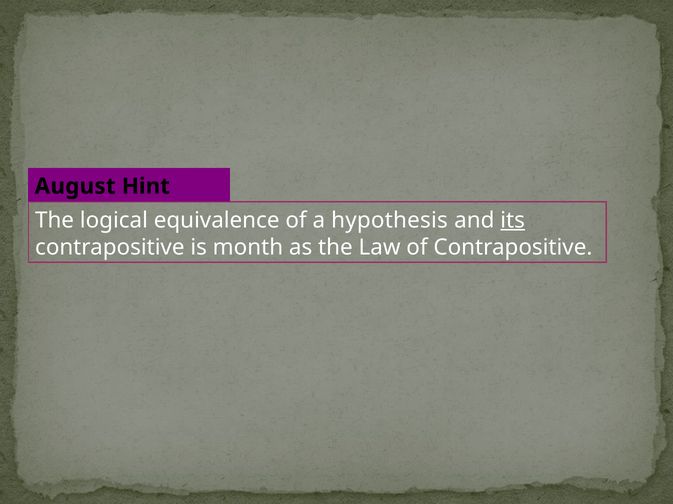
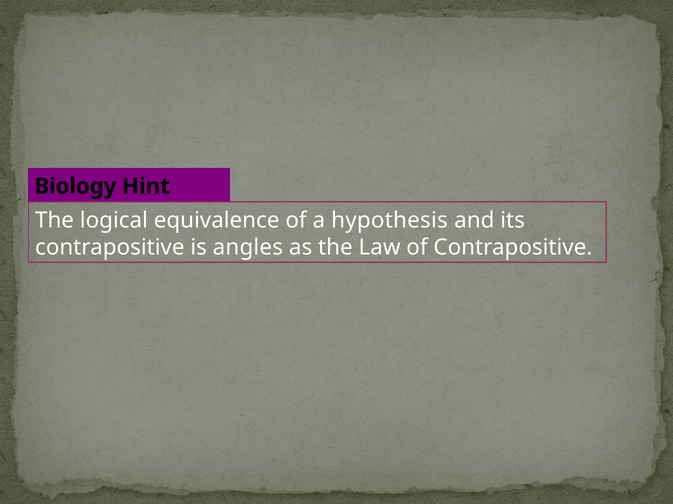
August: August -> Biology (75, 187)
its underline: present -> none (513, 221)
month: month -> angles (248, 247)
